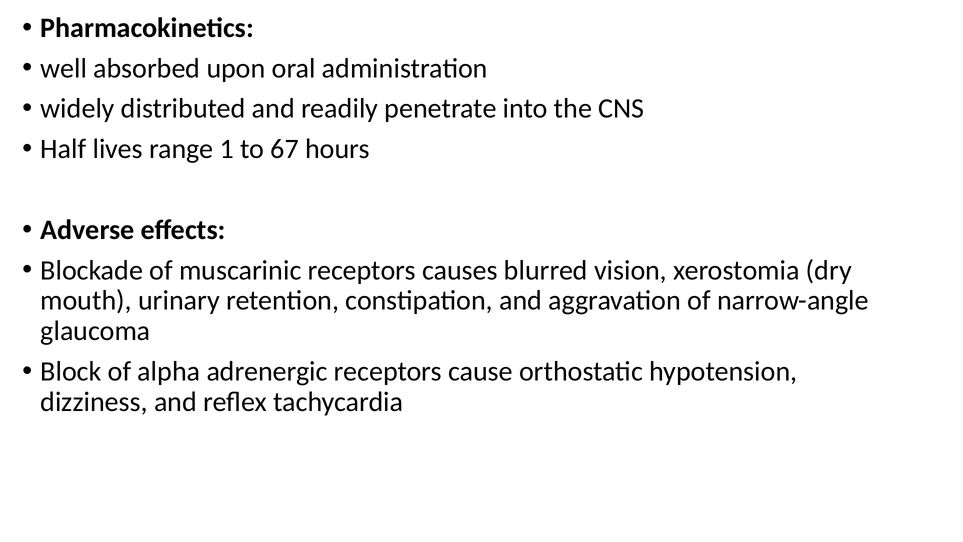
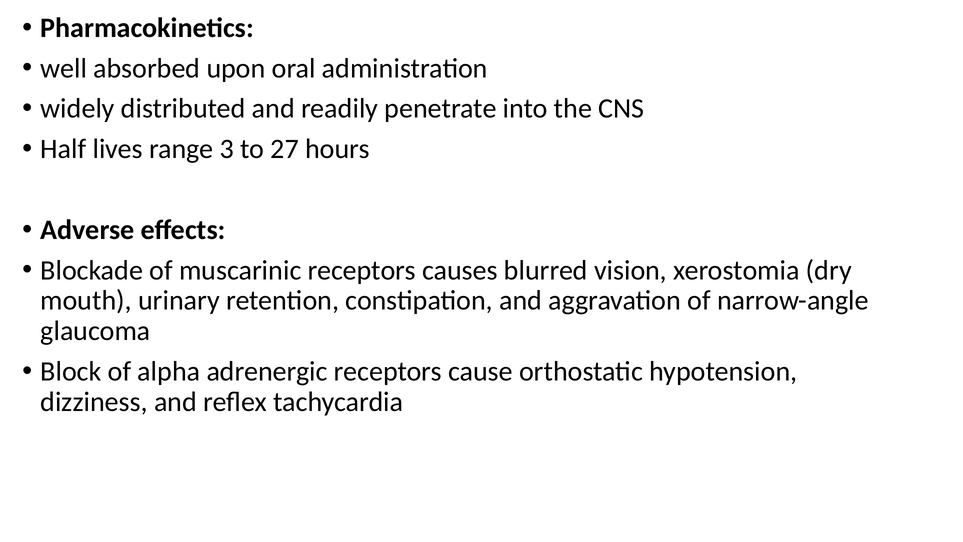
1: 1 -> 3 (227, 149)
67: 67 -> 27 (285, 149)
